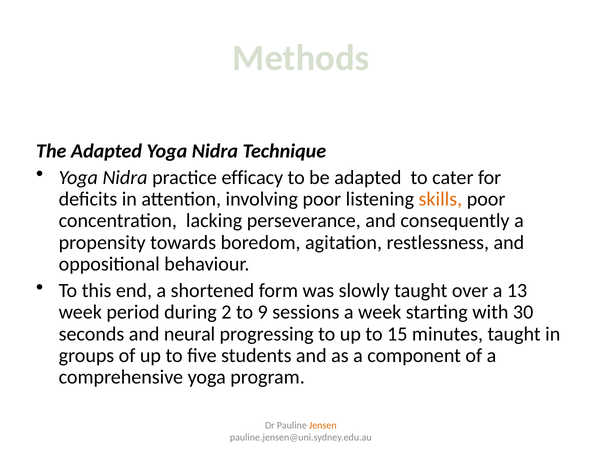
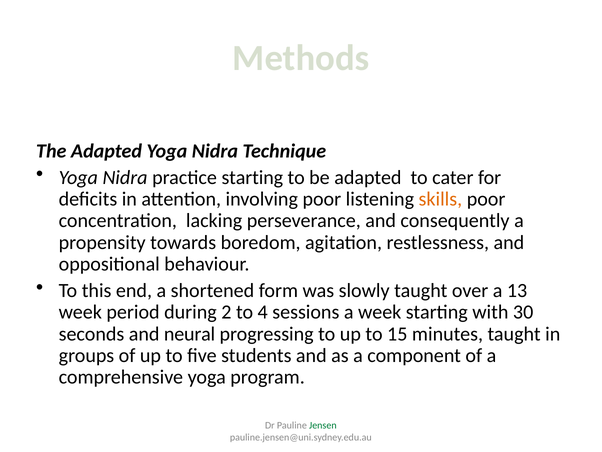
practice efficacy: efficacy -> starting (252, 177)
9: 9 -> 4 (263, 312)
Jensen colour: orange -> green (323, 425)
